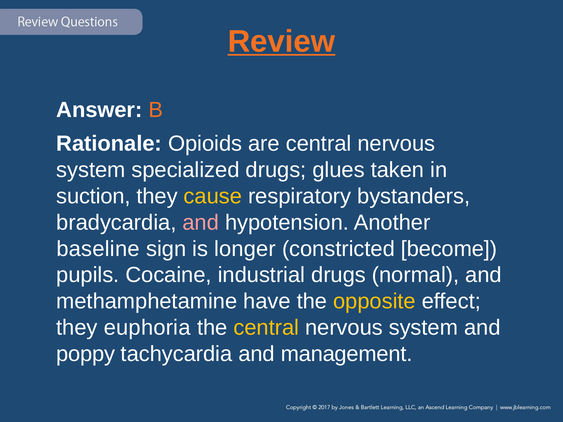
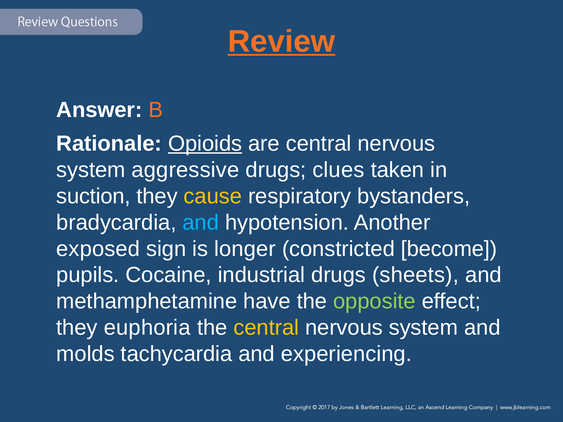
Opioids underline: none -> present (205, 144)
specialized: specialized -> aggressive (185, 170)
glues: glues -> clues (338, 170)
and colour: pink -> light blue (201, 223)
baseline: baseline -> exposed (98, 249)
normal: normal -> sheets (415, 275)
opposite colour: yellow -> light green (374, 302)
poppy: poppy -> molds (85, 354)
management: management -> experiencing (346, 354)
